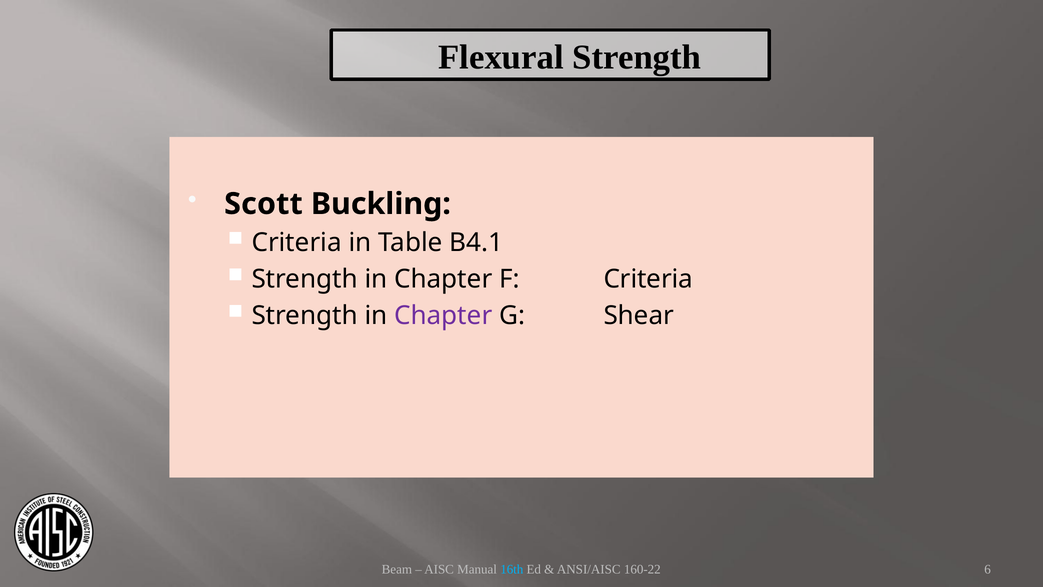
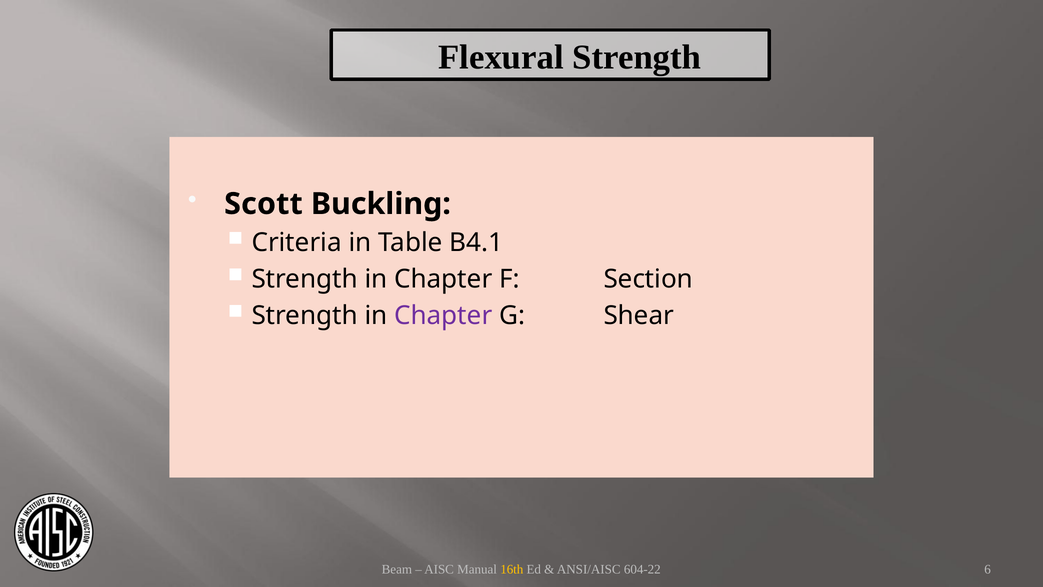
F Criteria: Criteria -> Section (648, 279)
16th colour: light blue -> yellow (512, 569)
160-22: 160-22 -> 604-22 (642, 569)
